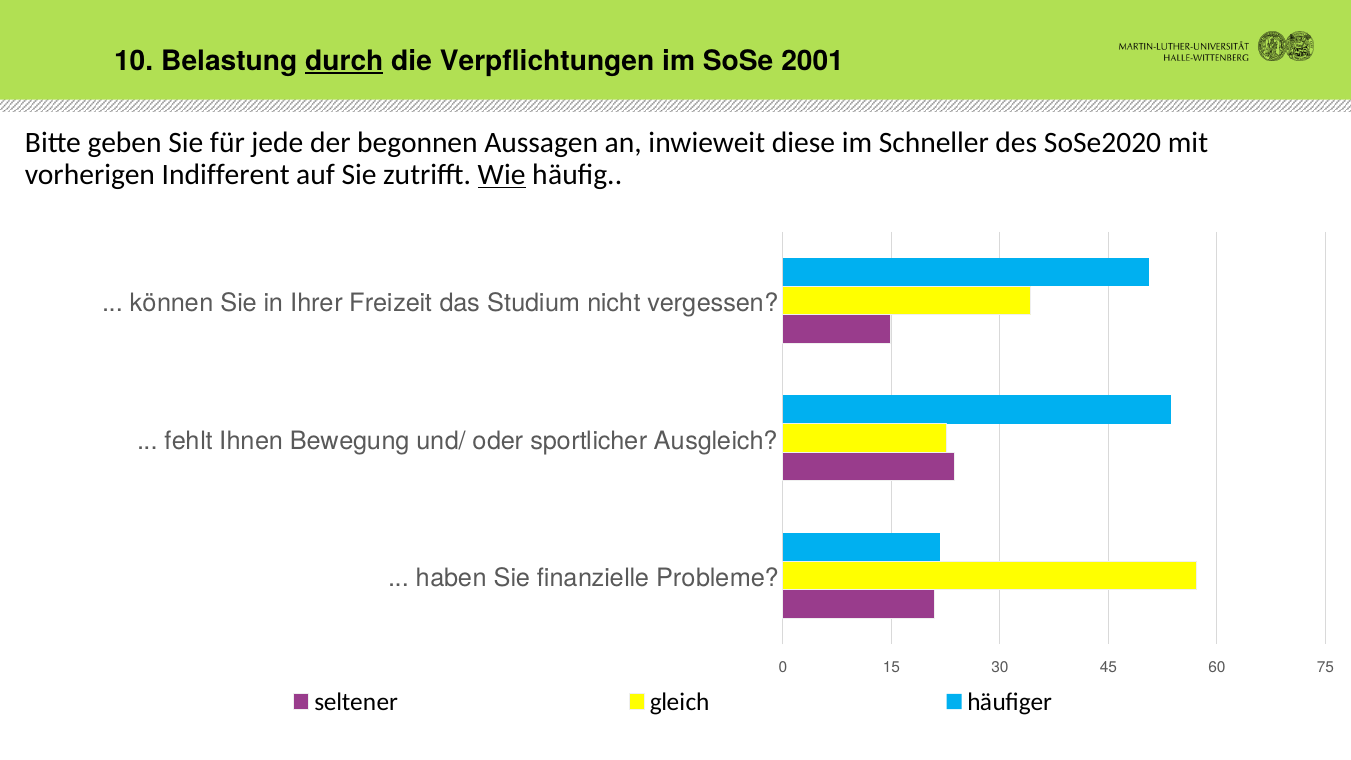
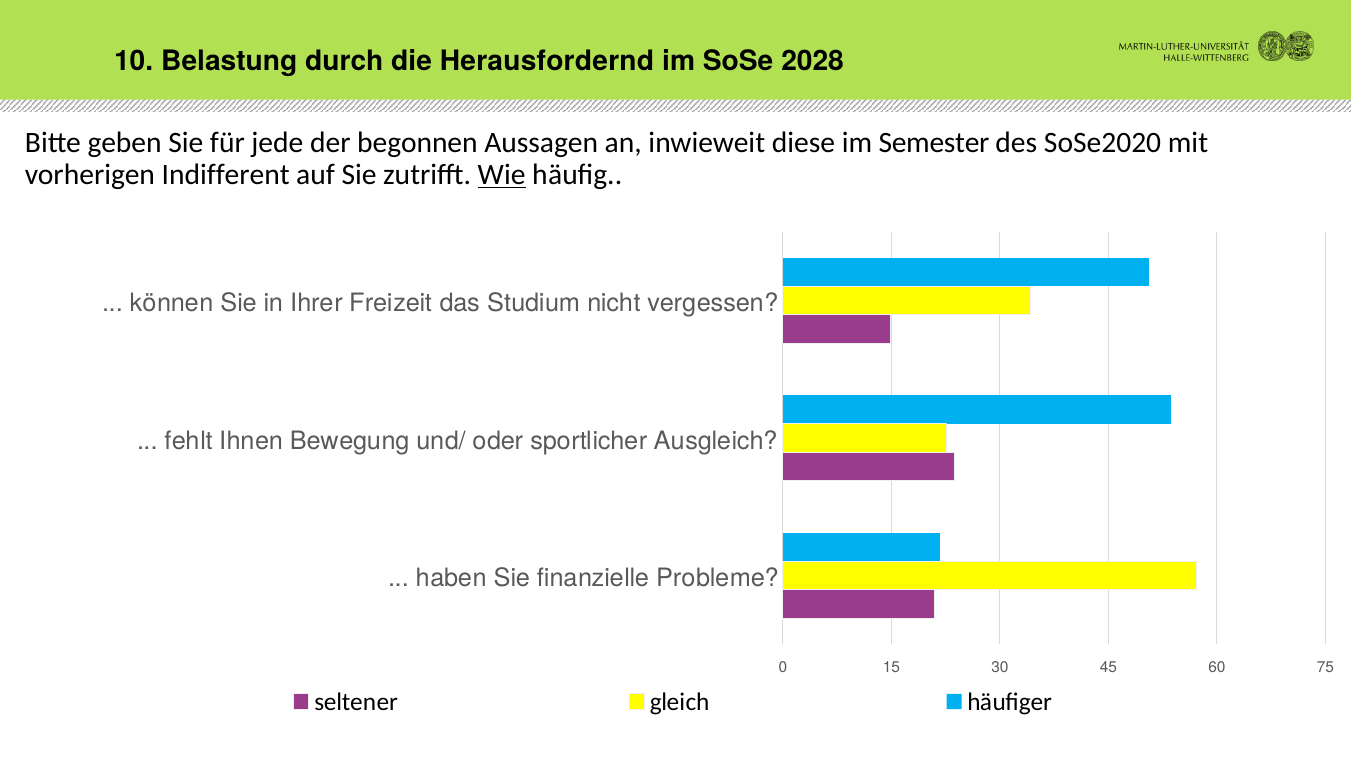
durch underline: present -> none (344, 61)
Verpflichtungen: Verpflichtungen -> Herausfordernd (547, 61)
2001: 2001 -> 2028 (813, 61)
Schneller: Schneller -> Semester (934, 143)
